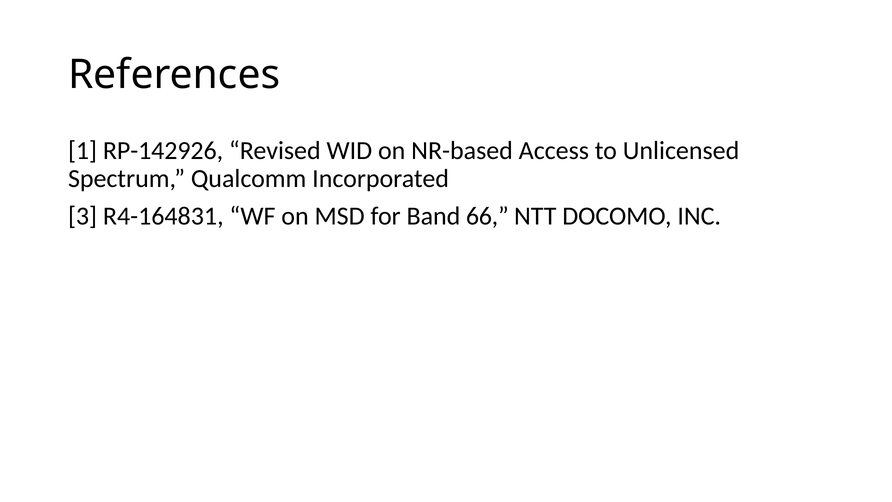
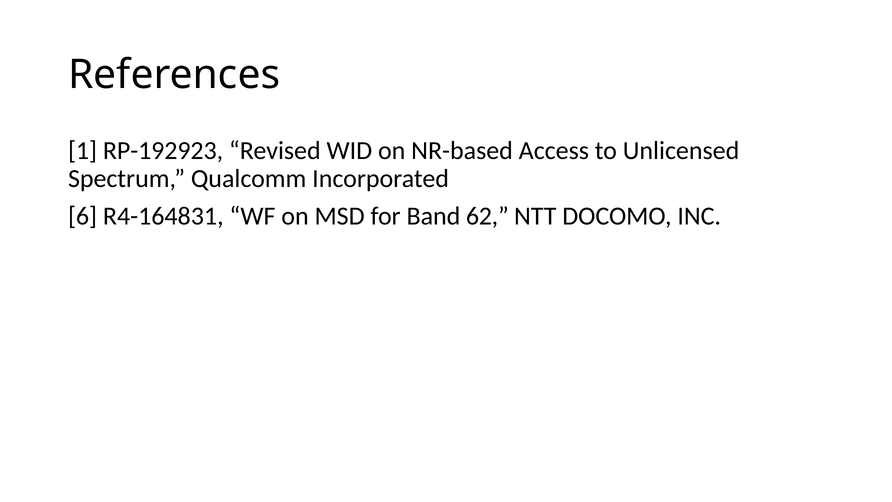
RP-142926: RP-142926 -> RP-192923 (163, 151)
3: 3 -> 6 (83, 216)
66: 66 -> 62 (487, 216)
